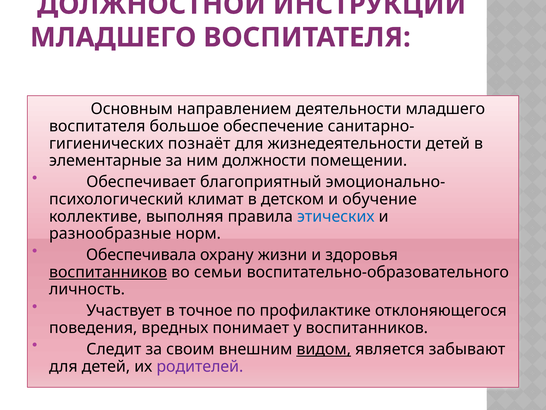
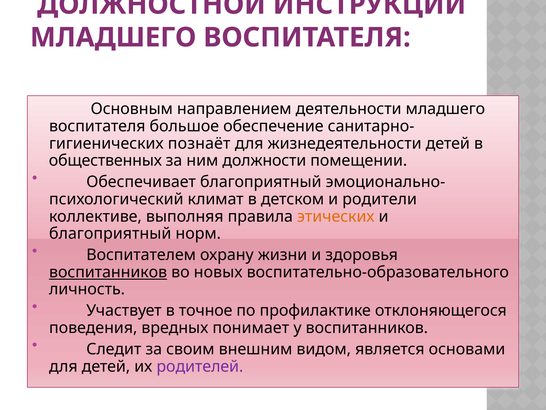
элементарные: элементарные -> общественных (105, 160)
обучение: обучение -> родители (380, 199)
этических colour: blue -> orange (336, 216)
разнообразные: разнообразные -> благоприятный (110, 233)
Обеспечивала: Обеспечивала -> Воспитателем (141, 255)
семьи: семьи -> новых (218, 272)
видом underline: present -> none (324, 349)
забывают: забывают -> основами (467, 349)
